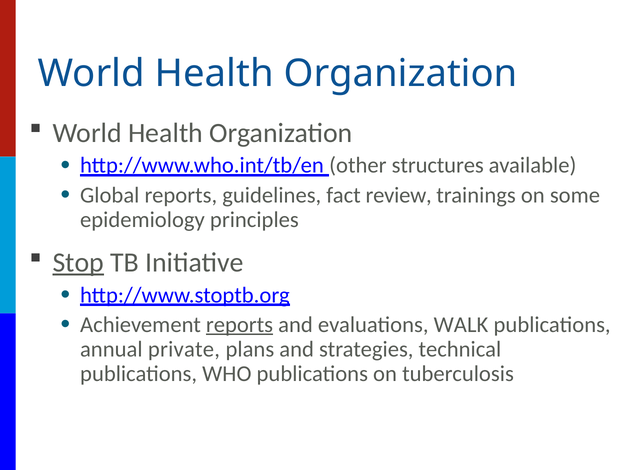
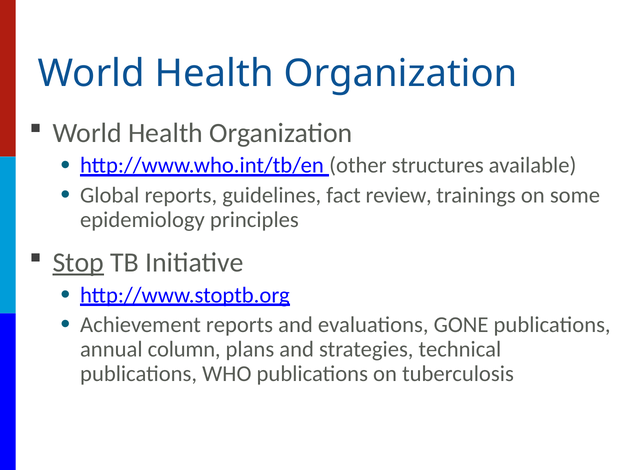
reports underline: present -> none (240, 325)
WALK: WALK -> GONE (461, 325)
private: private -> column (184, 349)
